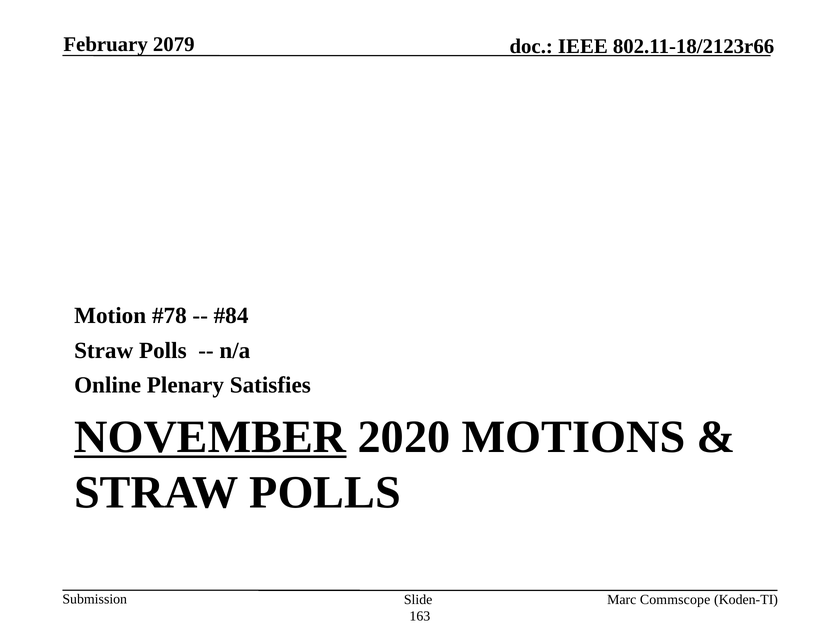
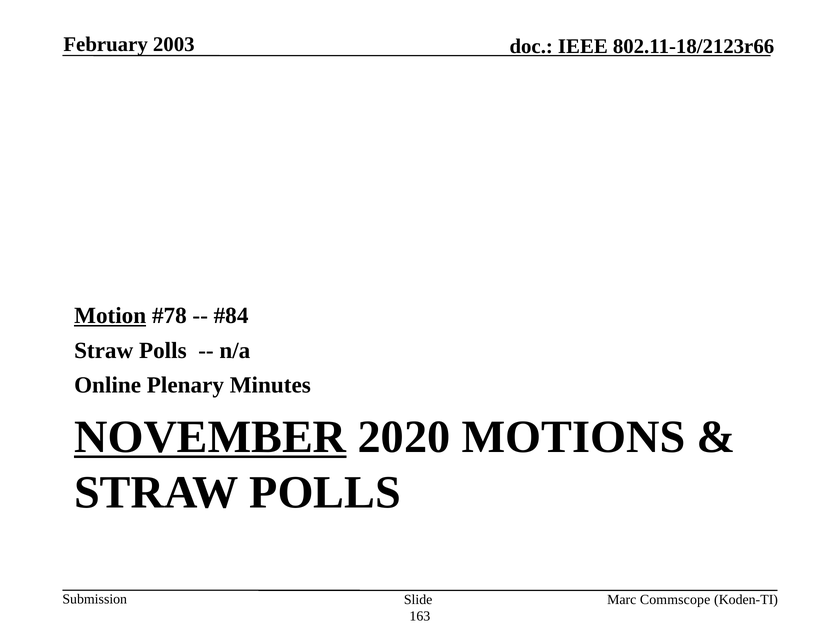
2079: 2079 -> 2003 (174, 44)
Motion underline: none -> present (110, 315)
Satisfies: Satisfies -> Minutes (270, 385)
